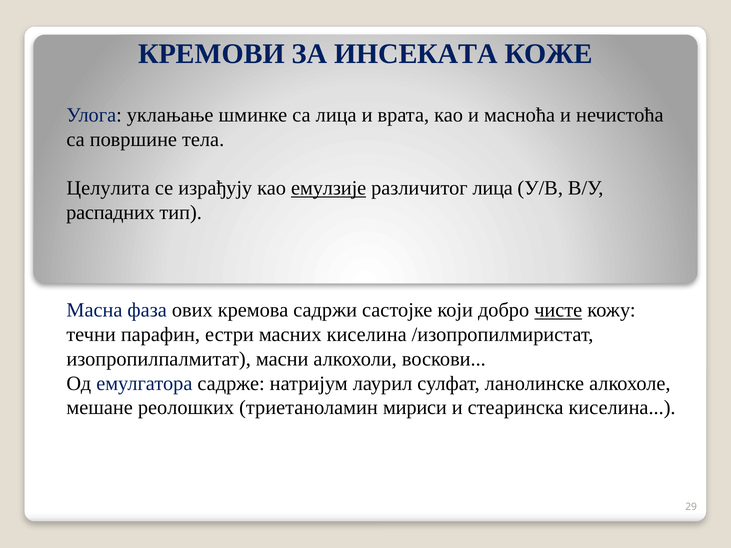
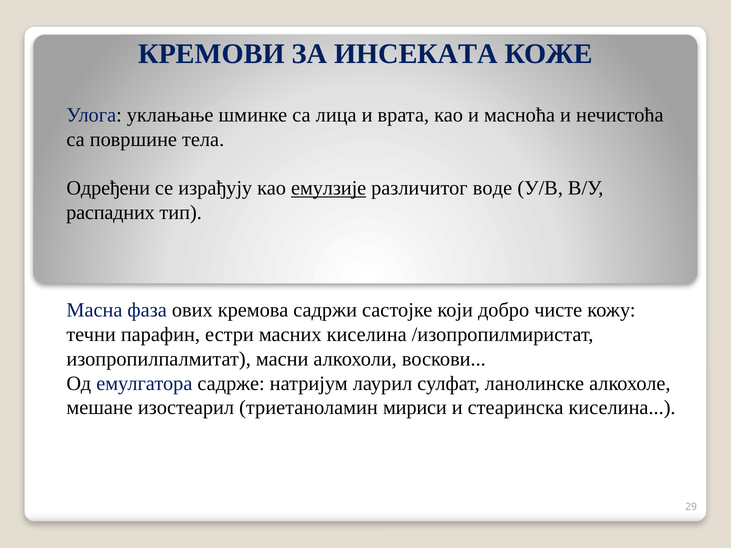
Целулита: Целулита -> Одређени (108, 188)
различитог лица: лица -> воде (493, 188)
чисте underline: present -> none (558, 310)
реолошких: реолошких -> изостеарил (186, 408)
